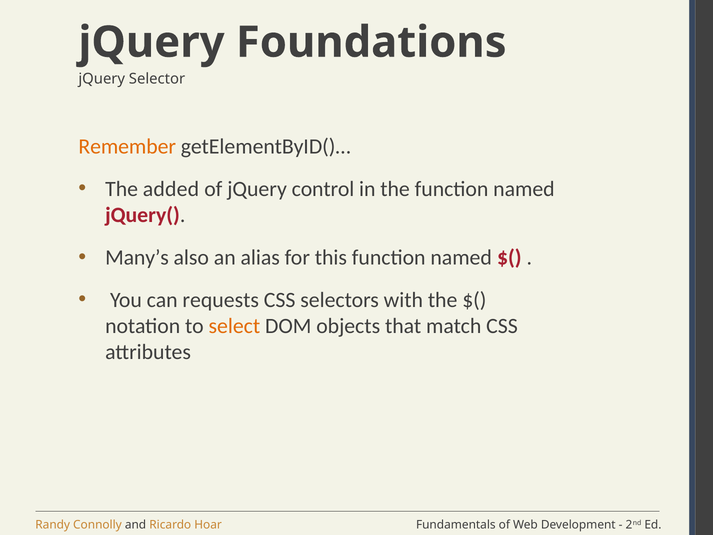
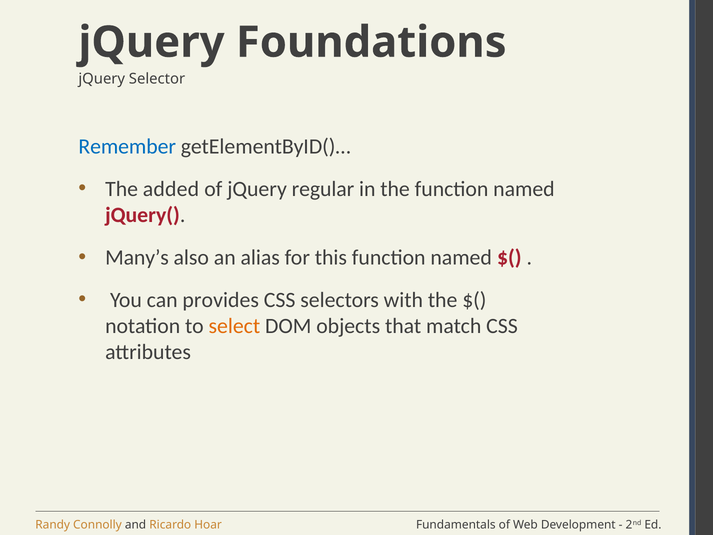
Remember colour: orange -> blue (127, 147)
control: control -> regular (323, 189)
requests: requests -> provides (221, 300)
